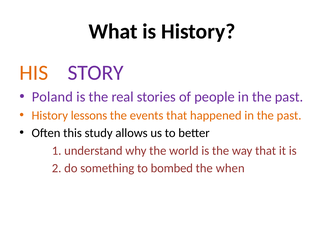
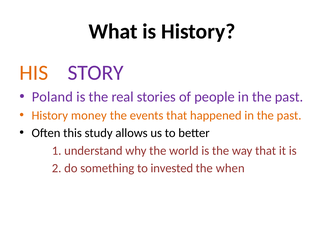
lessons: lessons -> money (89, 115)
bombed: bombed -> invested (172, 168)
